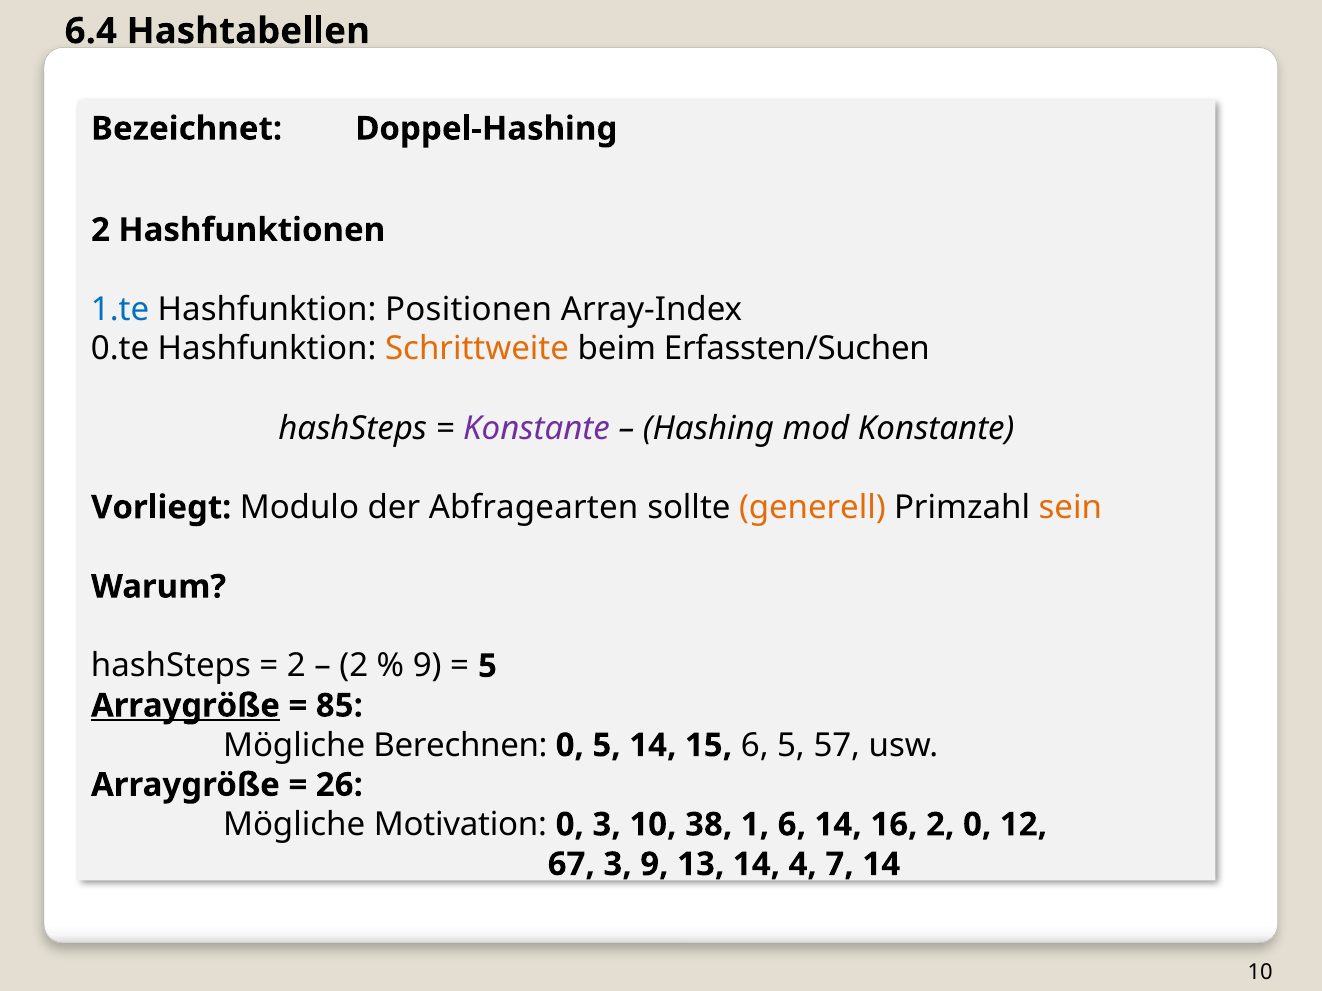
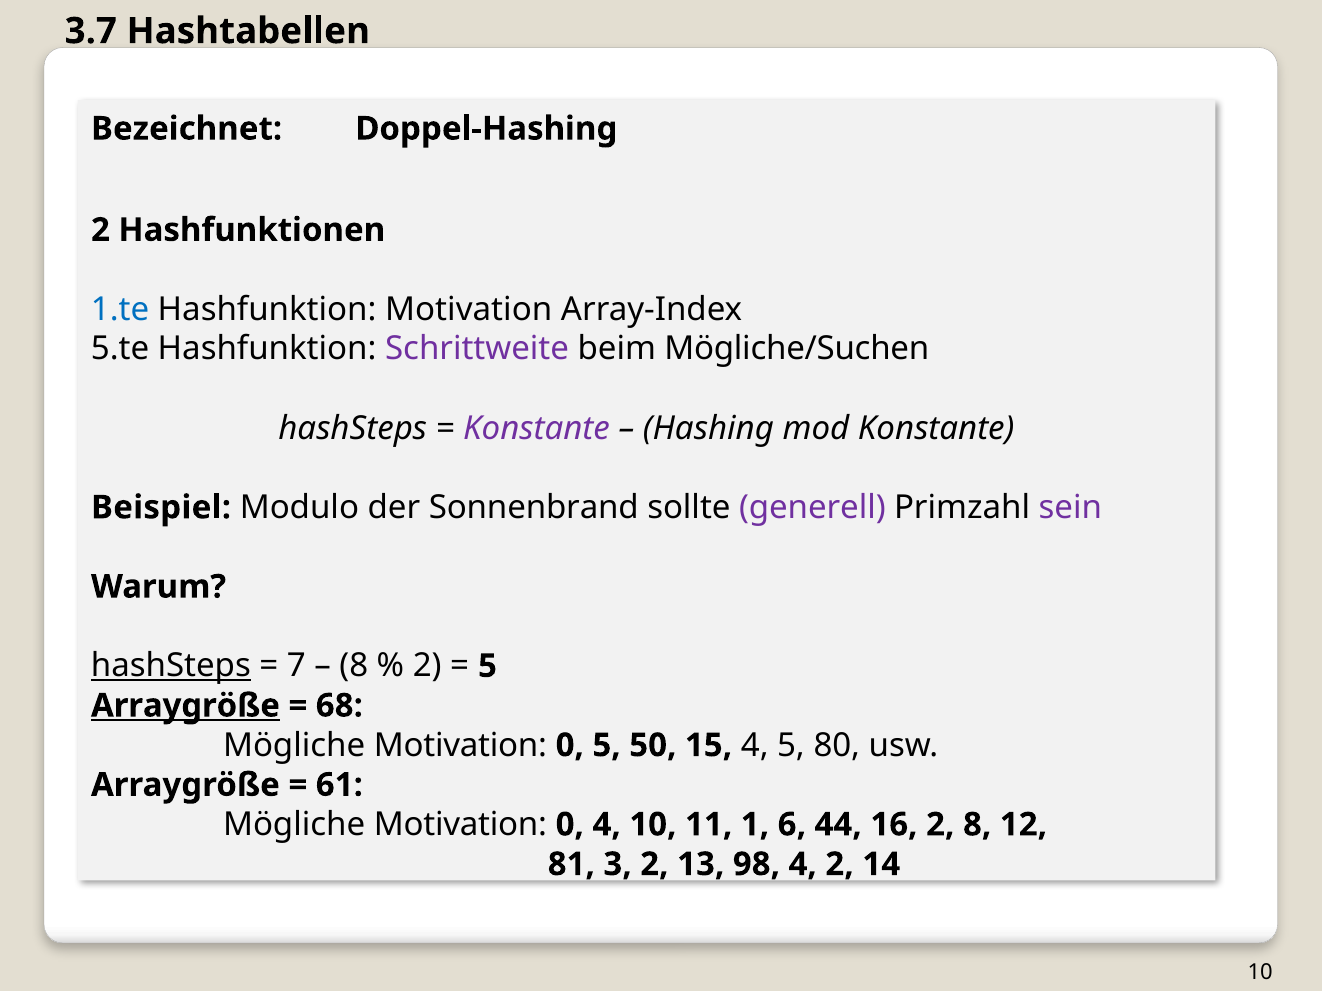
6.4: 6.4 -> 3.7 (91, 31)
Hashfunktion Positionen: Positionen -> Motivation (469, 309)
0.te: 0.te -> 5.te (120, 349)
Schrittweite colour: orange -> purple (477, 349)
Erfassten/Suchen: Erfassten/Suchen -> Mögliche/Suchen (797, 349)
Vorliegt: Vorliegt -> Beispiel (161, 508)
Abfragearten: Abfragearten -> Sonnenbrand (534, 508)
generell colour: orange -> purple (812, 508)
sein colour: orange -> purple (1070, 508)
hashSteps underline: none -> present (171, 666)
2: 2 -> 7 (296, 666)
2: 2 -> 8 (354, 666)
9: 9 -> 2 (427, 666)
85: 85 -> 68 (339, 706)
Berechnen: Berechnen -> Motivation (460, 746)
5 14: 14 -> 50 (653, 746)
15 6: 6 -> 4 (755, 746)
57: 57 -> 80 (837, 746)
26: 26 -> 61 (339, 785)
0 3: 3 -> 4 (607, 825)
38: 38 -> 11 (709, 825)
6 14: 14 -> 44 (838, 825)
2 0: 0 -> 8 (977, 825)
67: 67 -> 81 (571, 865)
3 9: 9 -> 2 (654, 865)
13 14: 14 -> 98 (756, 865)
4 7: 7 -> 2 (840, 865)
